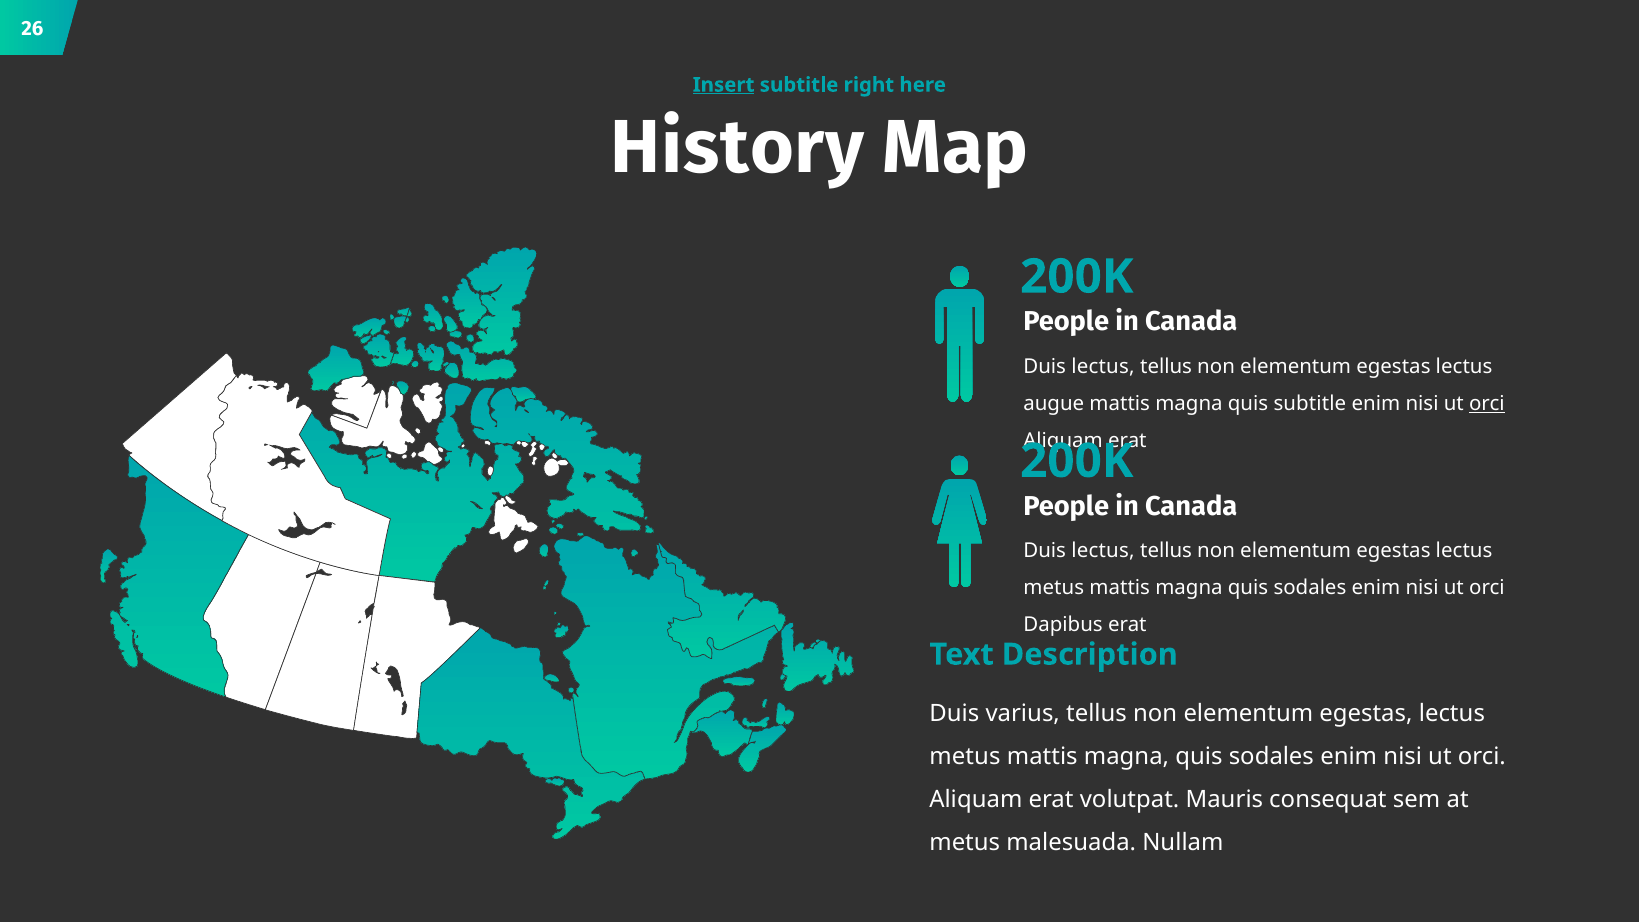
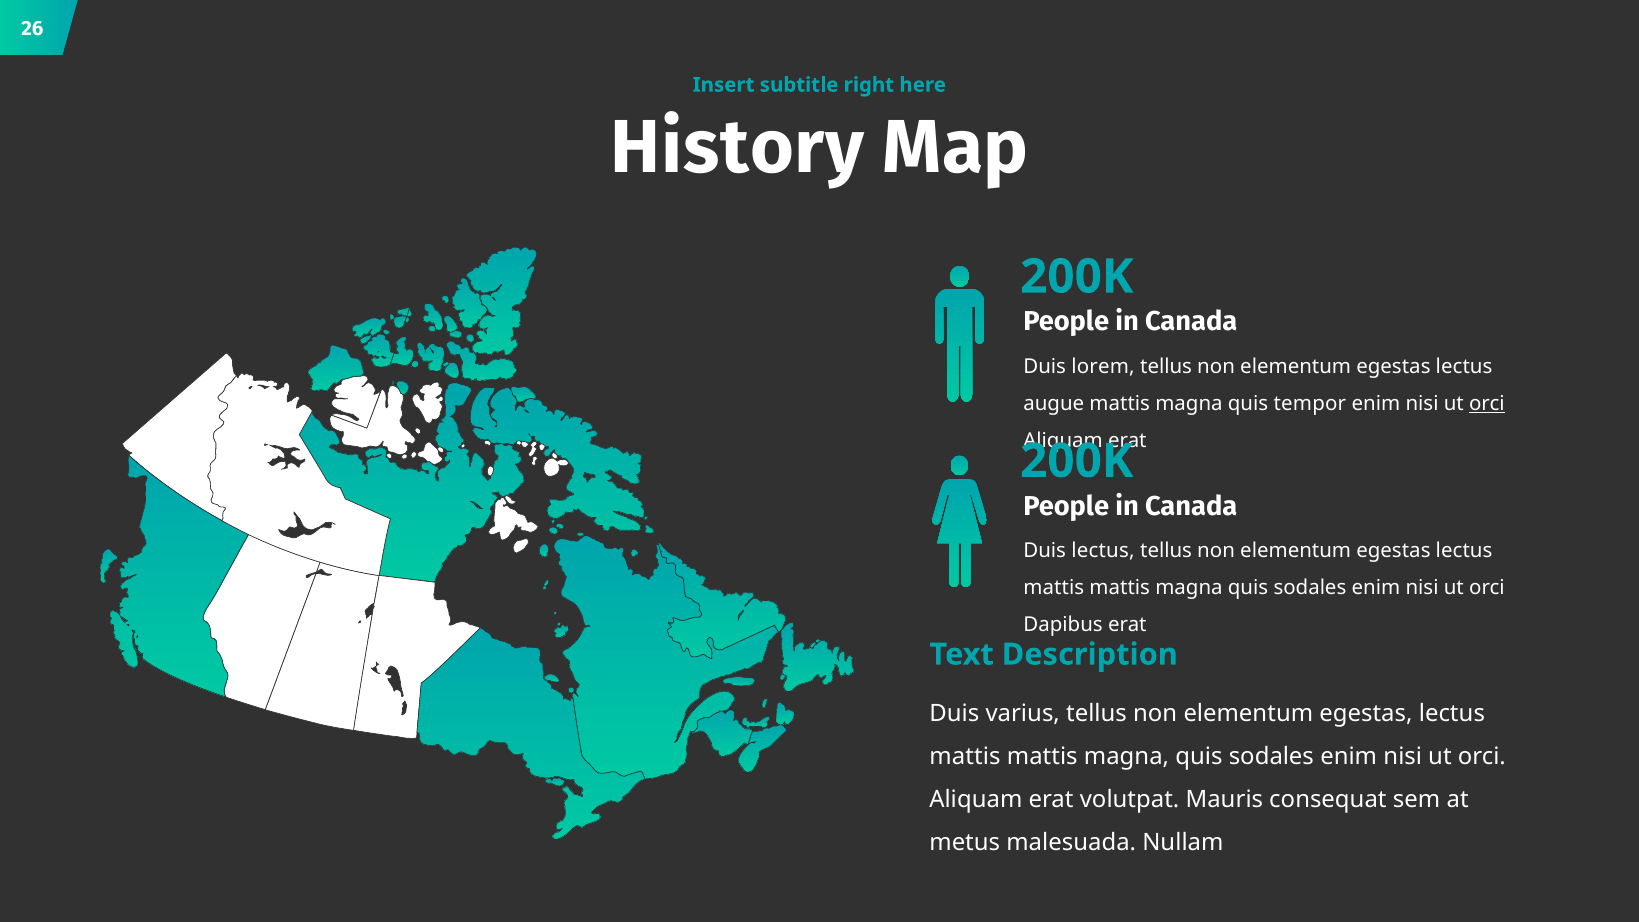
Insert underline: present -> none (724, 85)
lectus: lectus -> lorem (1103, 367)
quis subtitle: subtitle -> tempor (1310, 404)
metus: metus -> mattis (1054, 588)
metus: metus -> mattis (965, 757)
